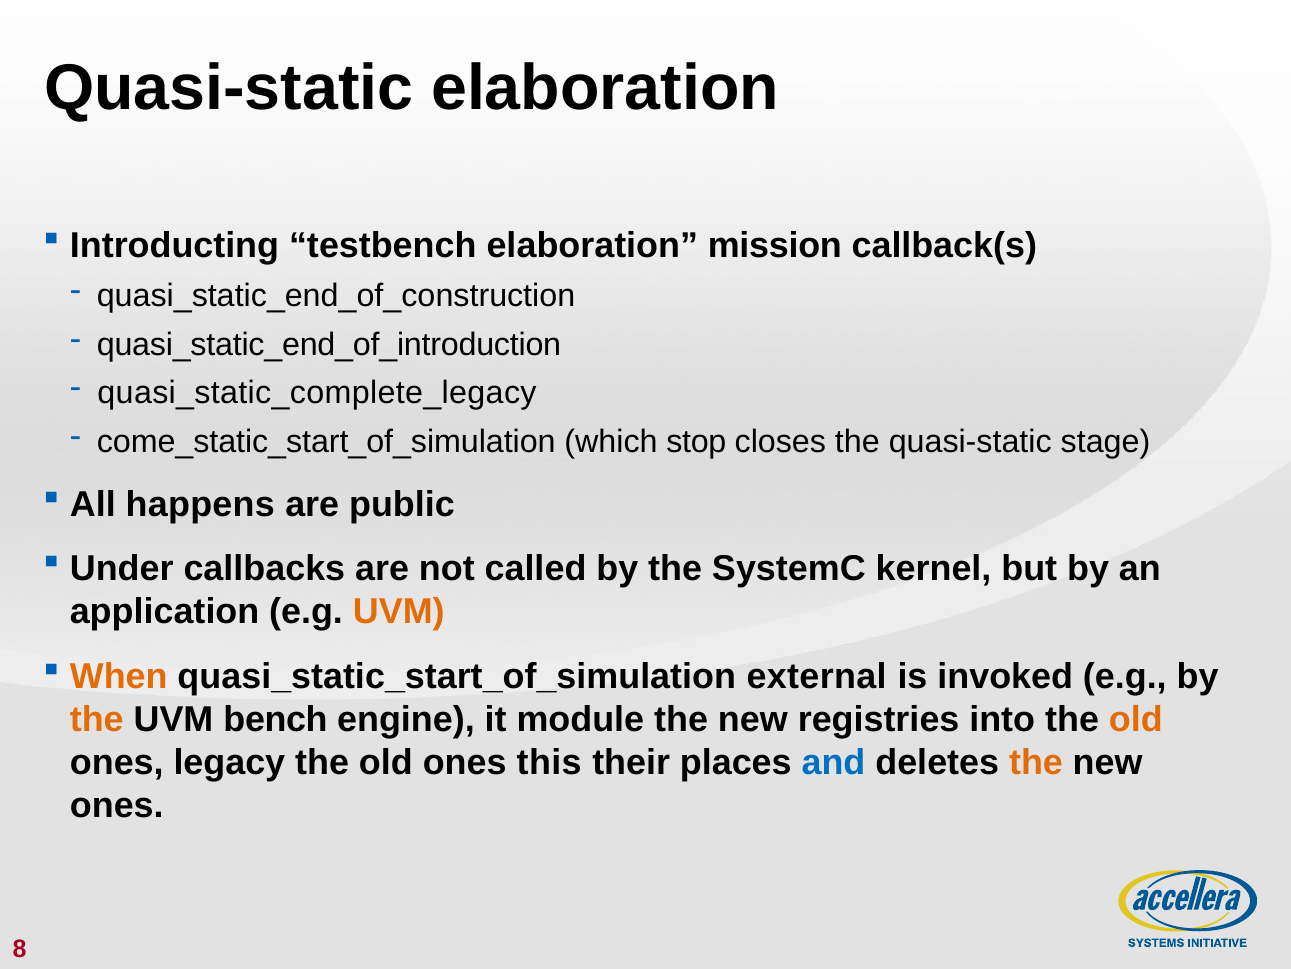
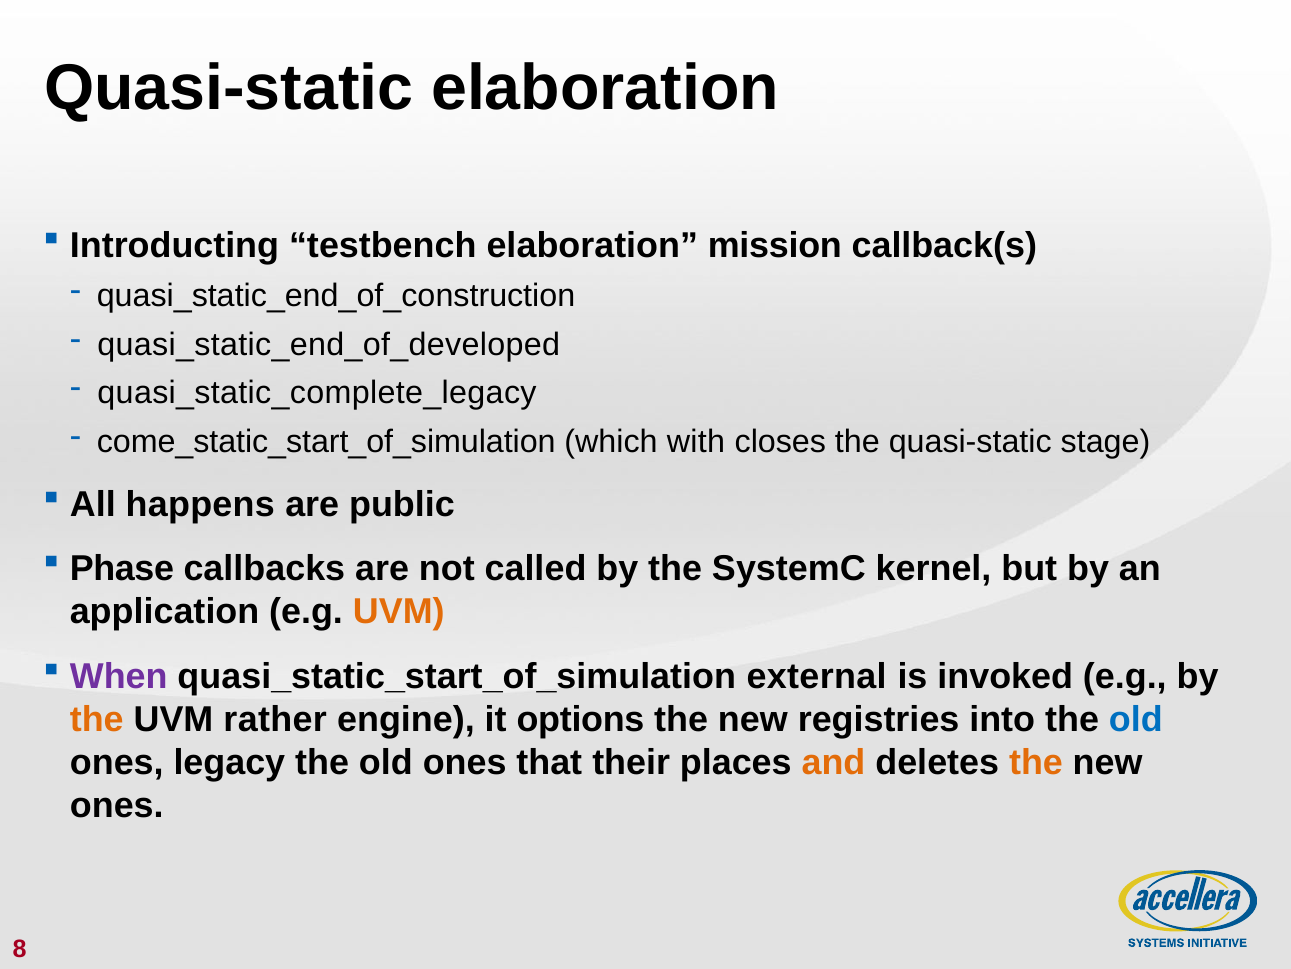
quasi_static_end_of_introduction: quasi_static_end_of_introduction -> quasi_static_end_of_developed (329, 344)
stop: stop -> with (696, 441)
Under: Under -> Phase (122, 568)
When colour: orange -> purple (119, 676)
bench: bench -> rather (275, 719)
module: module -> options (581, 719)
old colour: orange -> blue (1136, 719)
this: this -> that (549, 762)
and colour: blue -> orange (833, 762)
